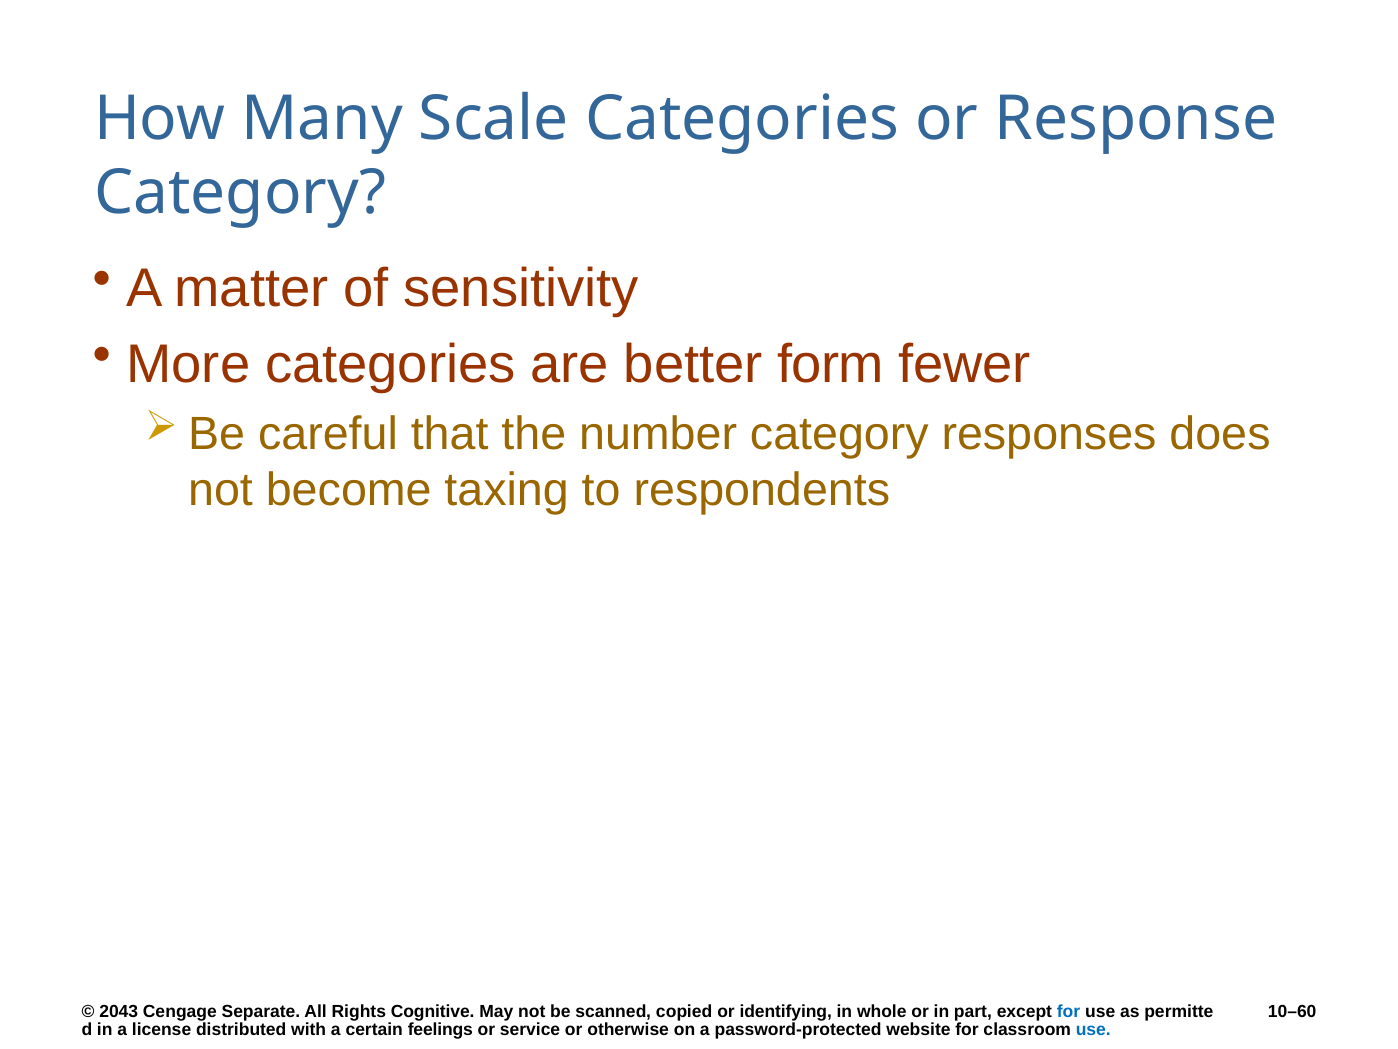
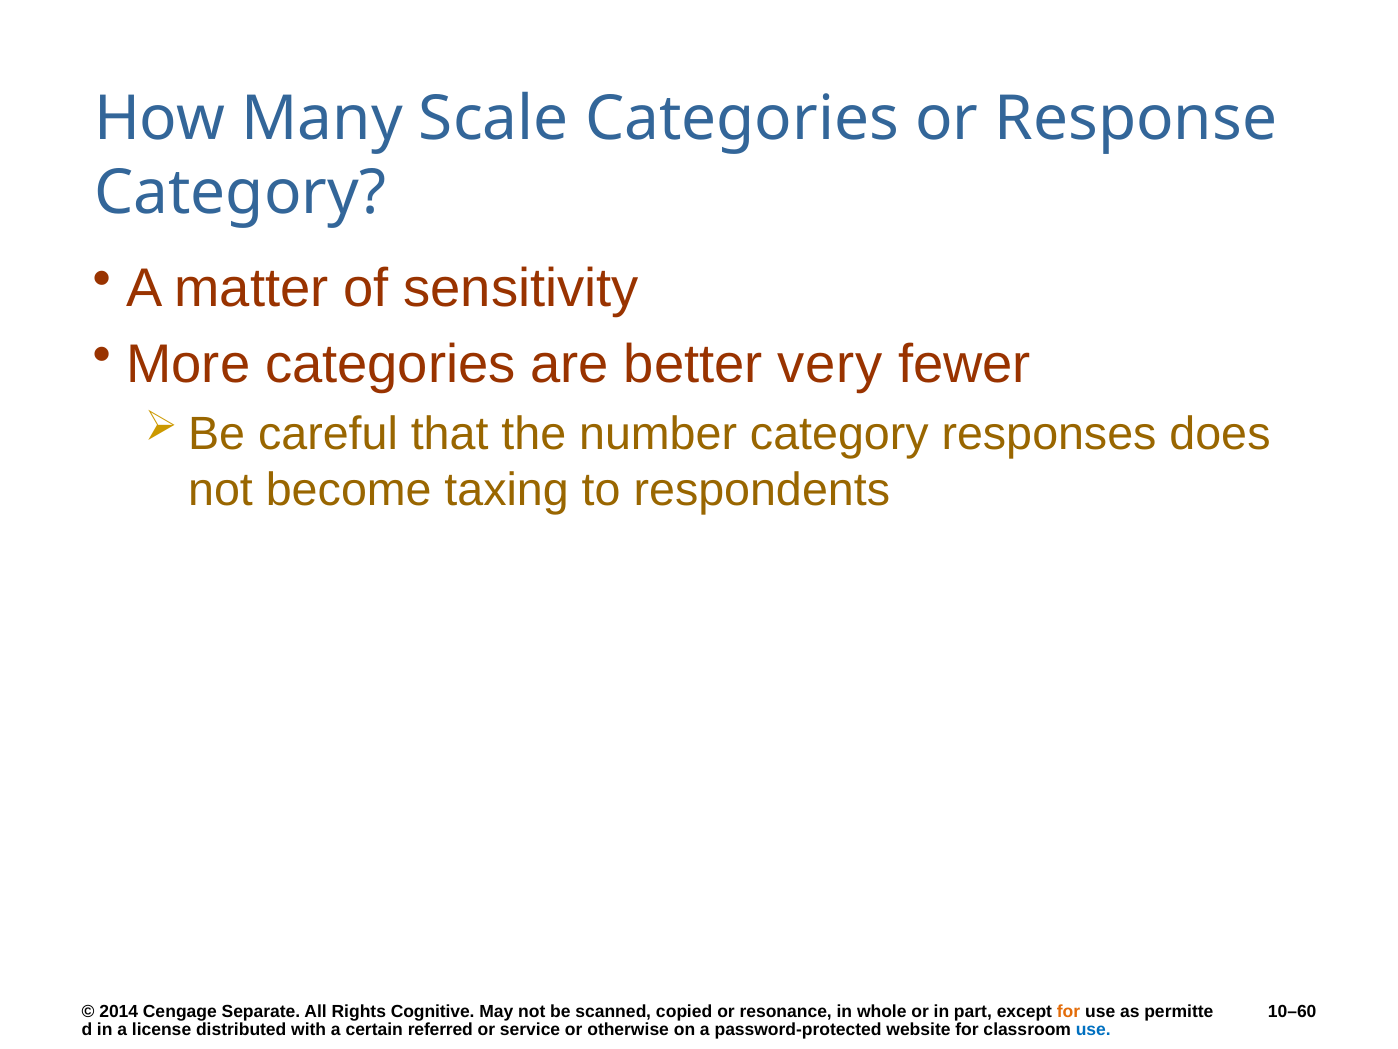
form: form -> very (830, 364)
2043: 2043 -> 2014 (119, 1011)
identifying: identifying -> resonance (786, 1011)
for colour: blue -> orange (1069, 1011)
feelings: feelings -> referred (440, 1029)
